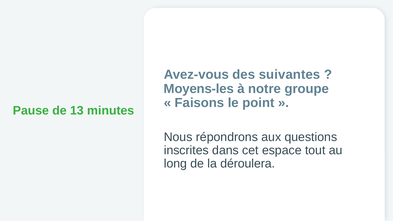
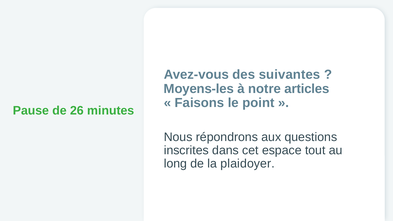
groupe: groupe -> articles (307, 89)
13: 13 -> 26 (77, 111)
déroulera: déroulera -> plaidoyer (248, 164)
